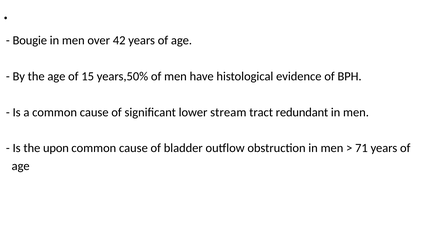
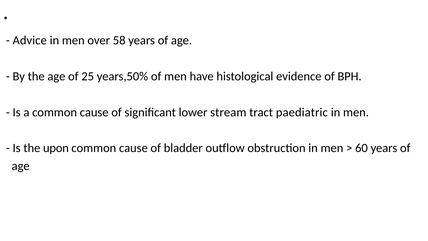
Bougie: Bougie -> Advice (30, 40)
42: 42 -> 58 (119, 40)
15: 15 -> 25 (88, 76)
redundant: redundant -> paediatric (302, 112)
71: 71 -> 60 (361, 148)
